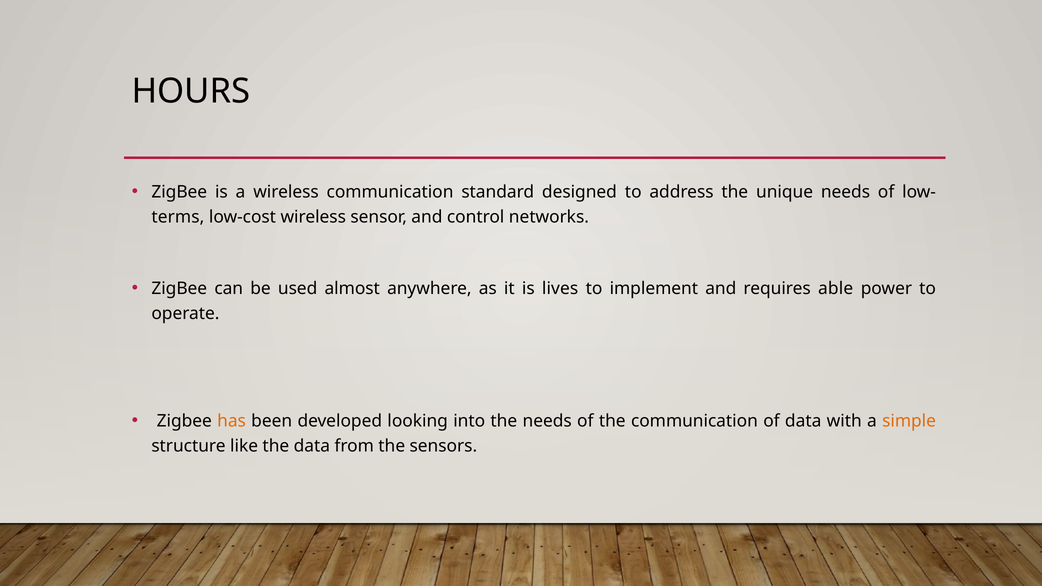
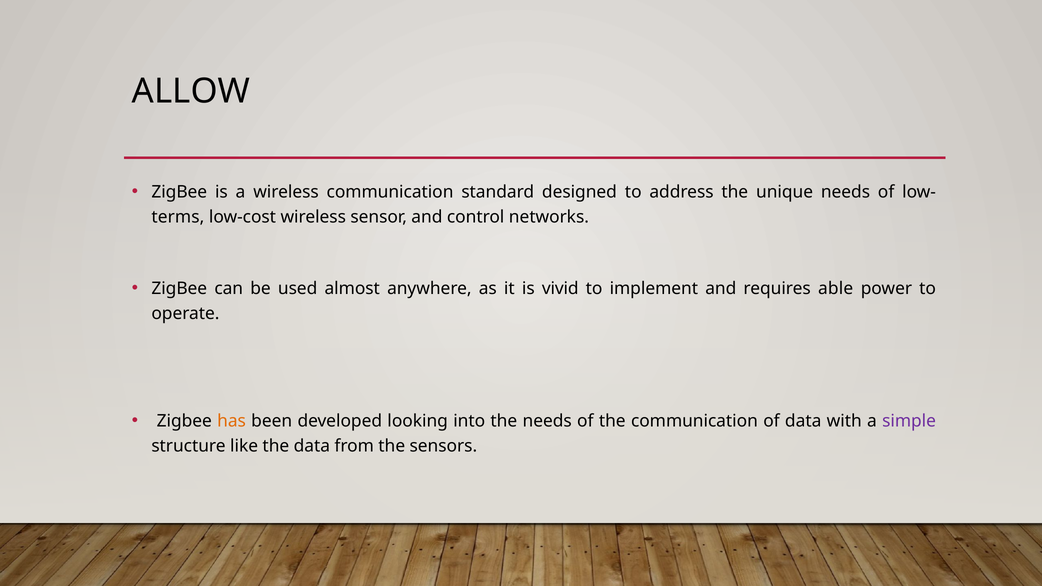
HOURS: HOURS -> ALLOW (191, 91)
lives: lives -> vivid (560, 289)
simple colour: orange -> purple (909, 421)
